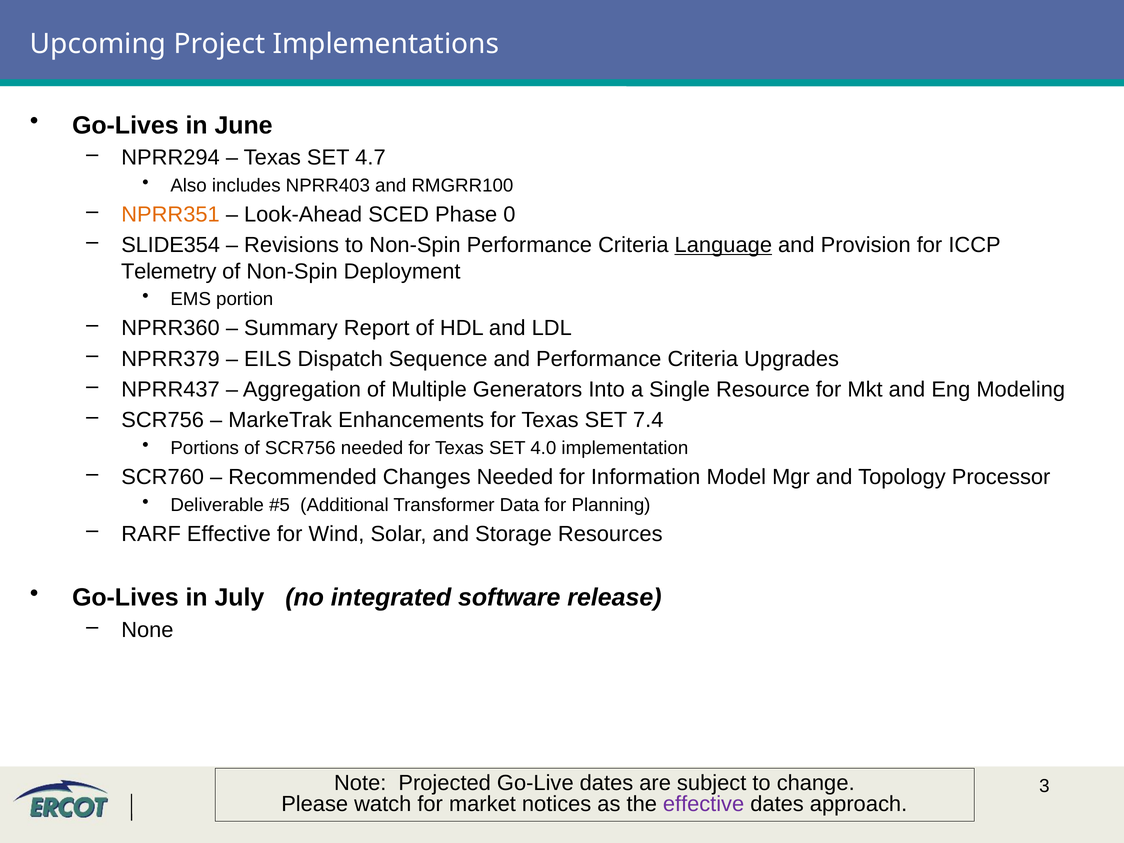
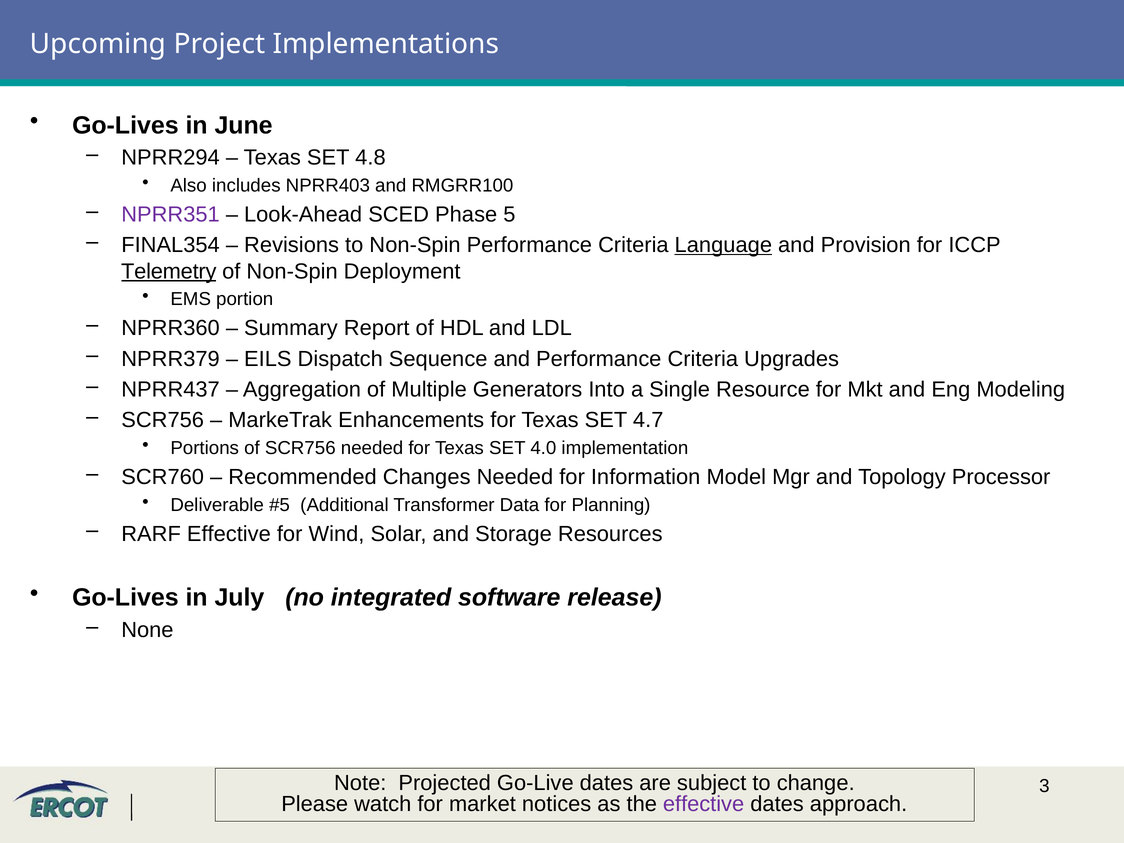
4.7: 4.7 -> 4.8 (370, 158)
NPRR351 colour: orange -> purple (171, 214)
0: 0 -> 5 (509, 214)
SLIDE354: SLIDE354 -> FINAL354 (171, 245)
Telemetry underline: none -> present (169, 271)
7.4: 7.4 -> 4.7 (648, 420)
